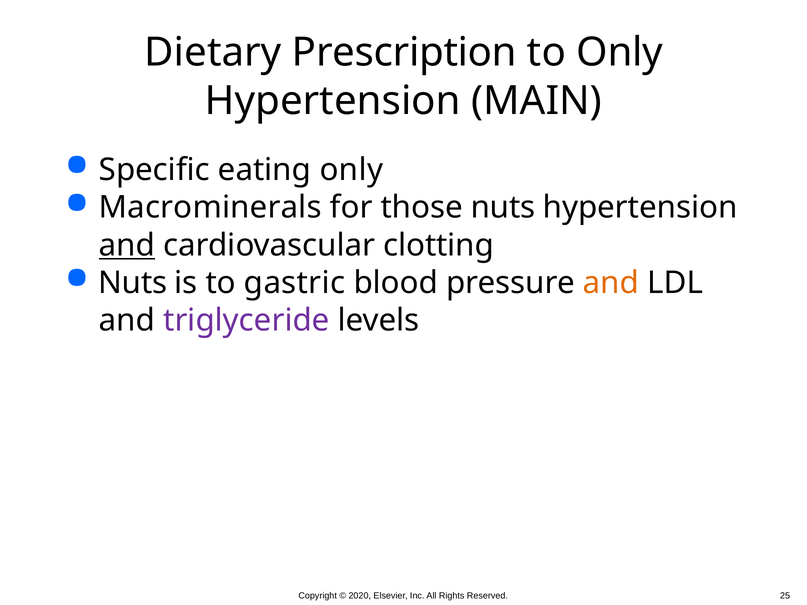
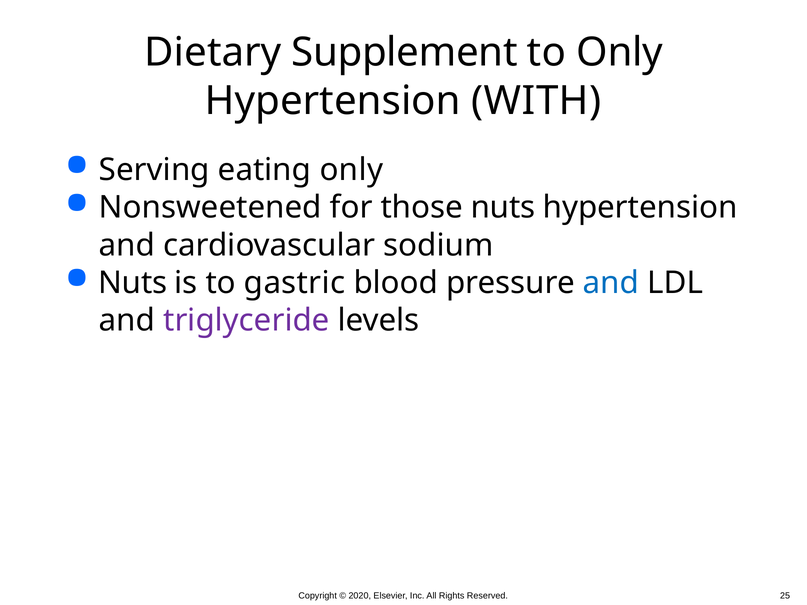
Prescription: Prescription -> Supplement (404, 53)
MAIN: MAIN -> WITH (536, 101)
Specific: Specific -> Serving (154, 170)
Macrominerals: Macrominerals -> Nonsweetened (210, 208)
and underline: present -> none (127, 245)
clotting: clotting -> sodium (439, 245)
and colour: orange -> blue (611, 283)
